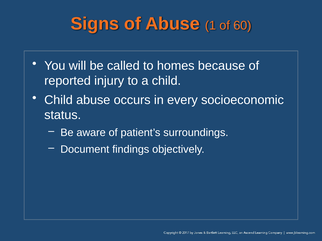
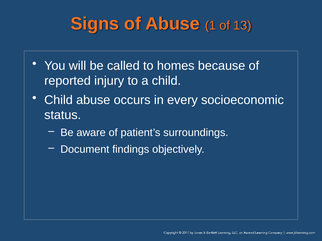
60: 60 -> 13 (242, 25)
